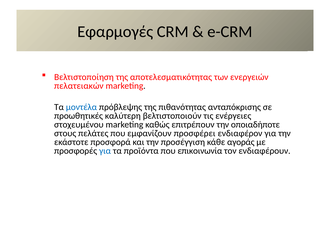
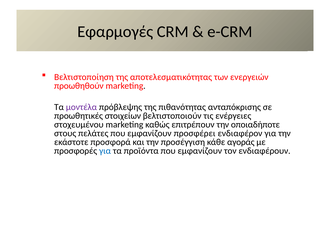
πελατειακών: πελατειακών -> προωθηθούν (79, 86)
μοντέλα colour: blue -> purple (81, 107)
καλύτερη: καλύτερη -> στοιχείων (123, 116)
προϊόντα που επικοινωνία: επικοινωνία -> εμφανίζουν (200, 151)
